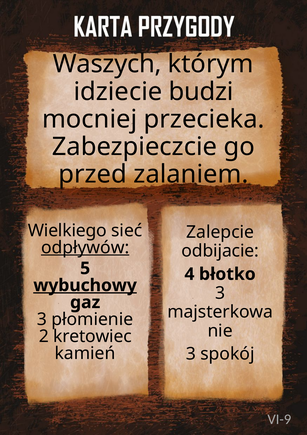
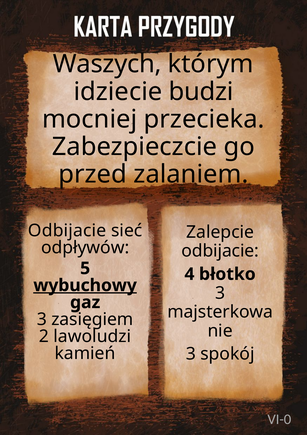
Wielkiego: Wielkiego -> Odbijacie (67, 231)
odpływów underline: present -> none (85, 248)
płomienie: płomienie -> zasięgiem (92, 320)
kretowiec: kretowiec -> lawoludzi (92, 337)
VI-9: VI-9 -> VI-0 (279, 420)
